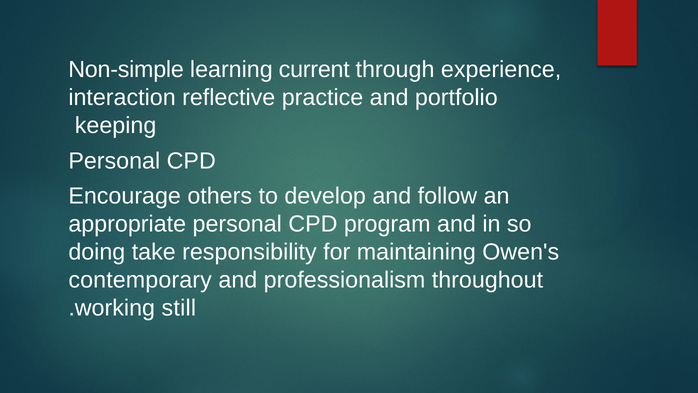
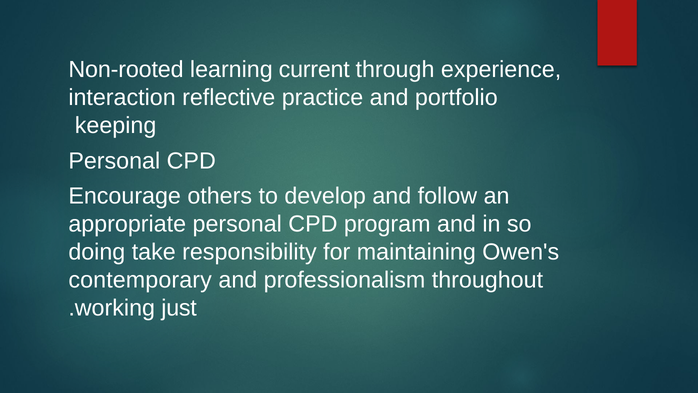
Non-simple: Non-simple -> Non-rooted (126, 70)
still: still -> just (179, 308)
